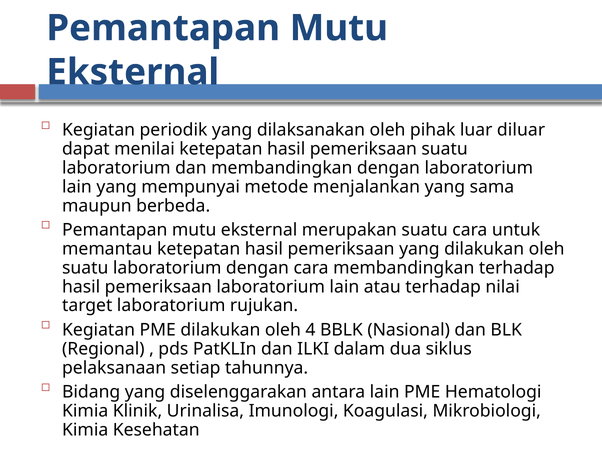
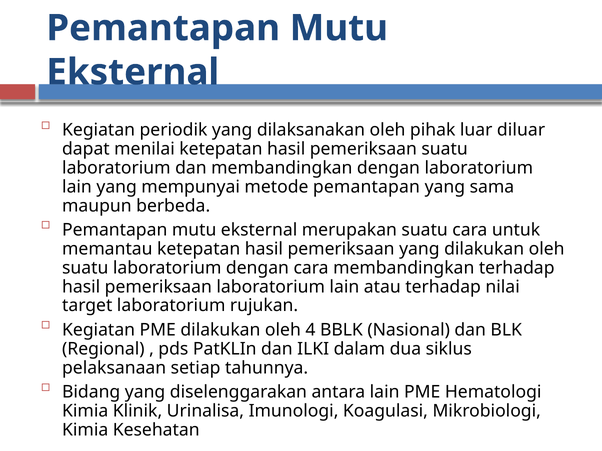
metode menjalankan: menjalankan -> pemantapan (366, 187)
